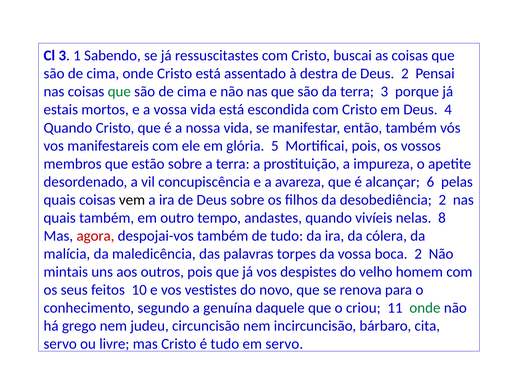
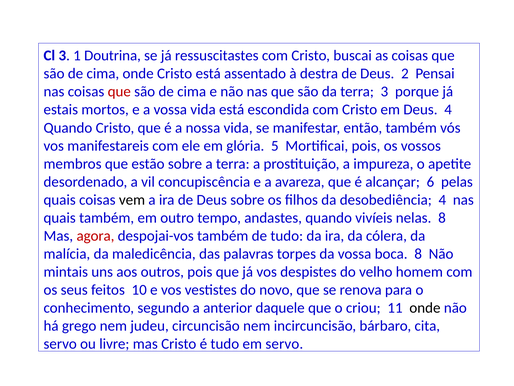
Sabendo: Sabendo -> Doutrina (112, 56)
que colour: green -> red (119, 92)
desobediência 2: 2 -> 4 (442, 200)
boca 2: 2 -> 8 (418, 253)
genuína: genuína -> anterior (228, 307)
onde colour: green -> black (425, 307)
